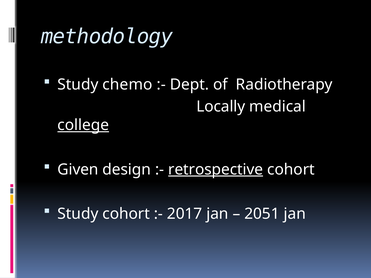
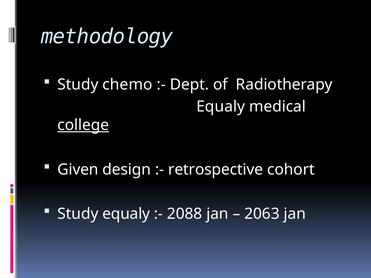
Locally: Locally -> Equaly (221, 107)
retrospective underline: present -> none (216, 170)
Study cohort: cohort -> equaly (126, 214)
2017: 2017 -> 2088 (185, 214)
2051: 2051 -> 2063 (262, 214)
